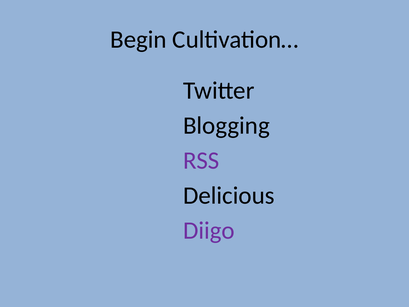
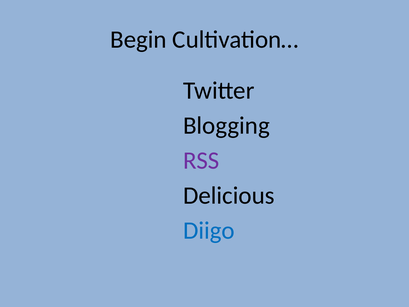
Diigo colour: purple -> blue (209, 230)
